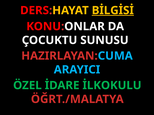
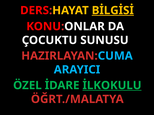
İLKOKULU underline: none -> present (112, 86)
